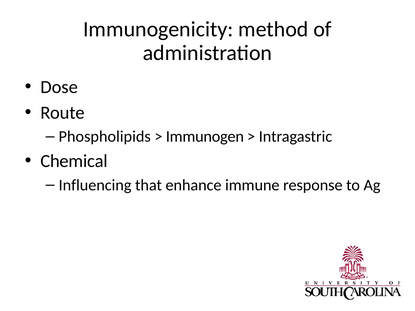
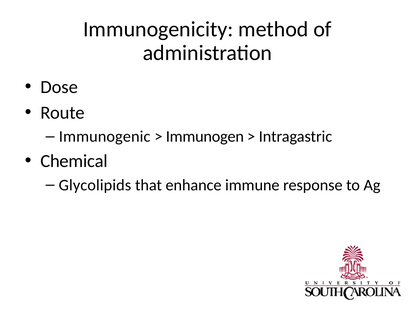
Phospholipids: Phospholipids -> Immunogenic (105, 137)
Influencing: Influencing -> Glycolipids (95, 185)
